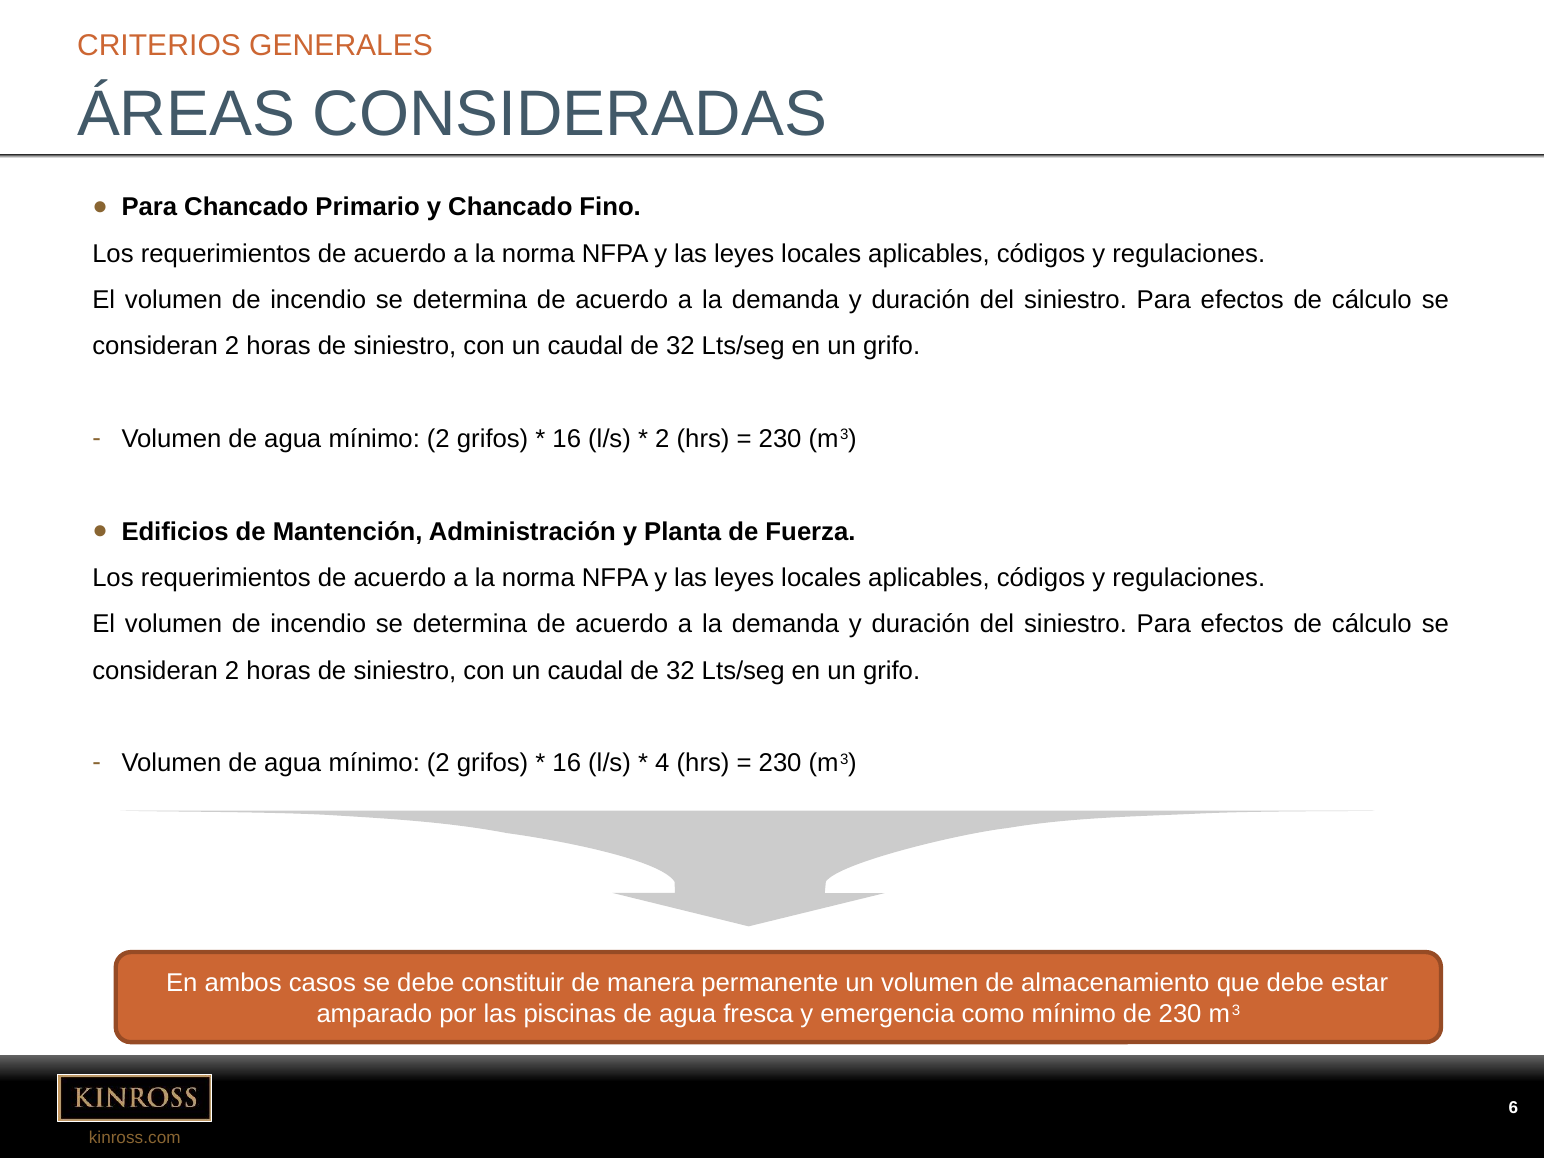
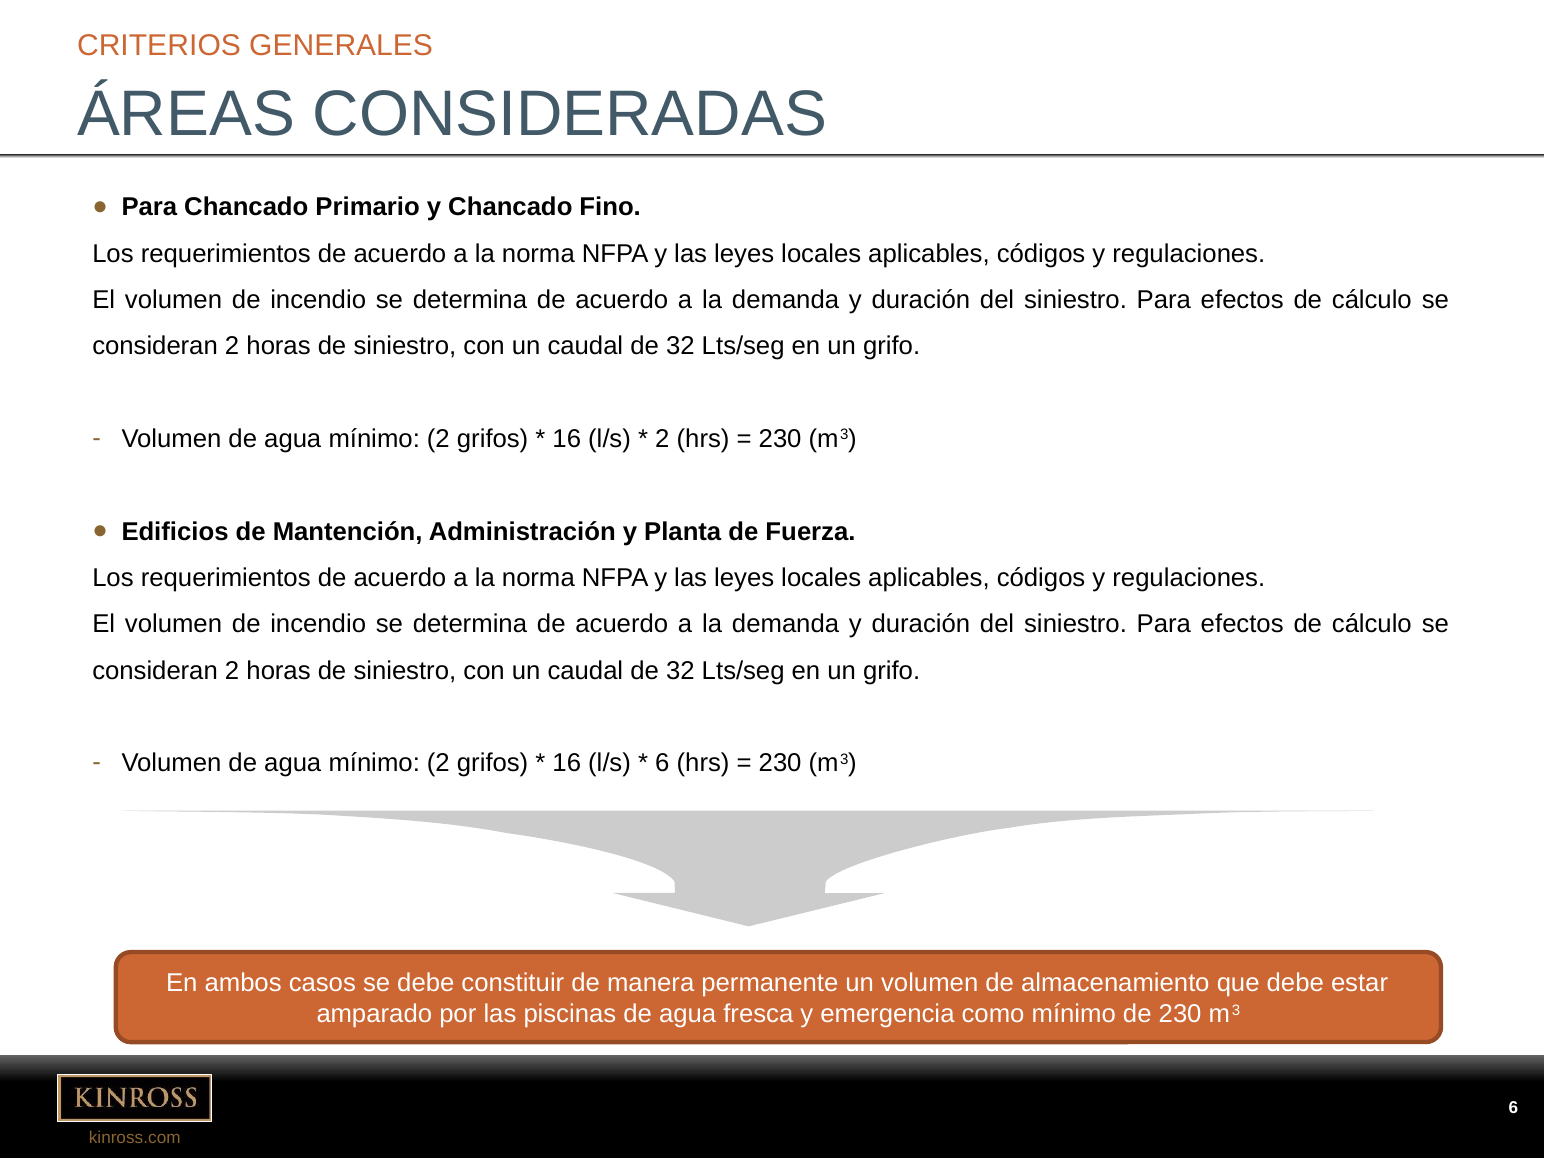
4: 4 -> 6 (662, 763)
